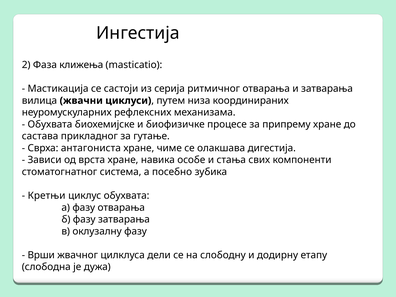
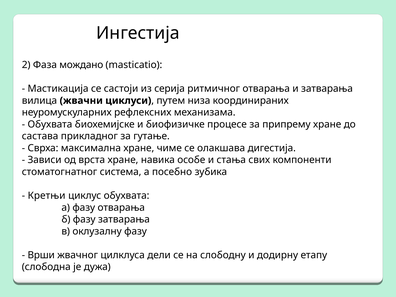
клижења: клижења -> мождано (81, 65)
антагониста: антагониста -> максимална (91, 148)
